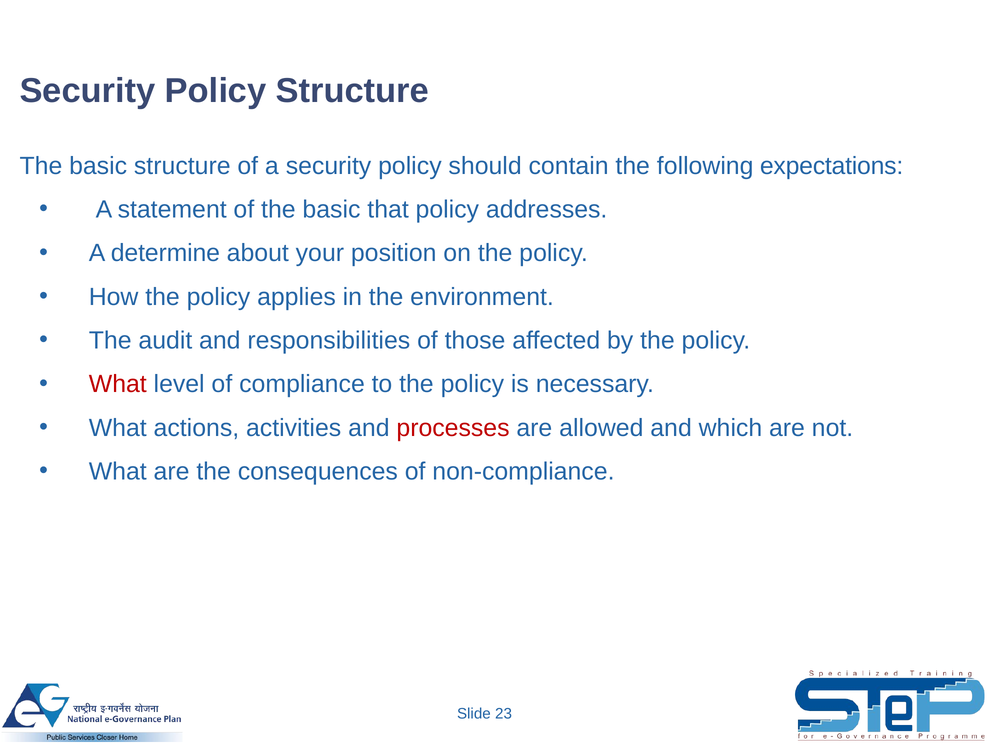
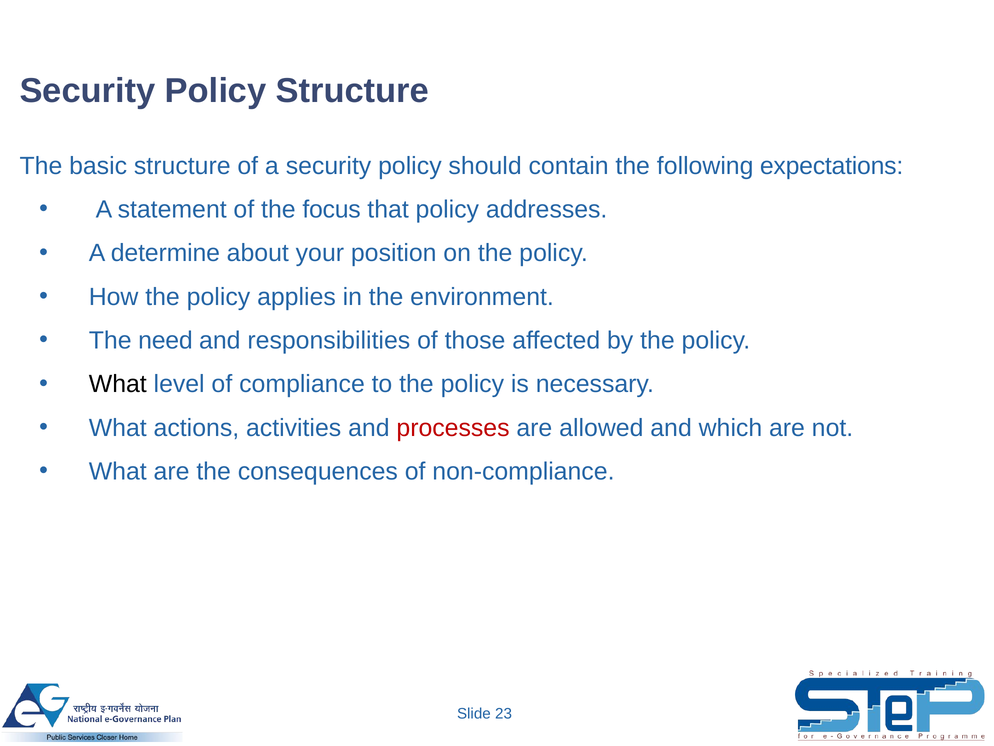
of the basic: basic -> focus (332, 209)
audit: audit -> need (165, 340)
What colour: red -> black (118, 384)
